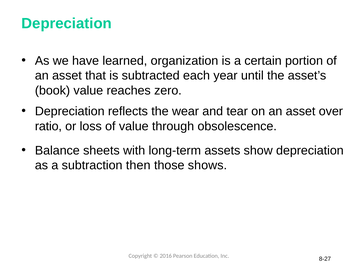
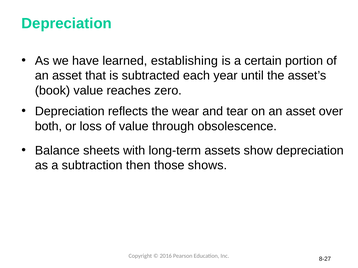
organization: organization -> establishing (184, 61)
ratio: ratio -> both (48, 126)
